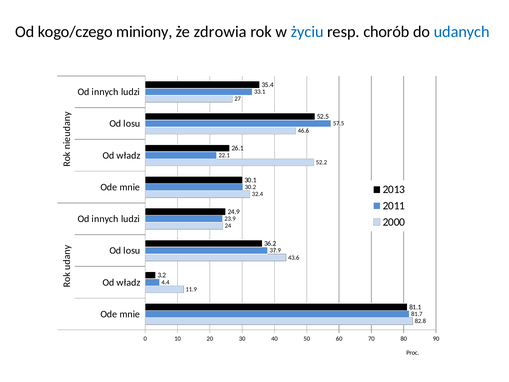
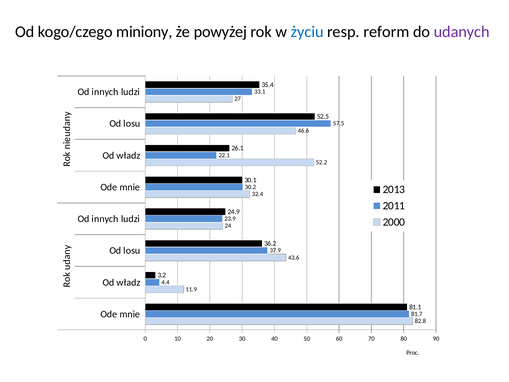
zdrowia: zdrowia -> powyżej (220, 32)
chorób: chorób -> reform (386, 32)
udanych colour: blue -> purple (462, 32)
